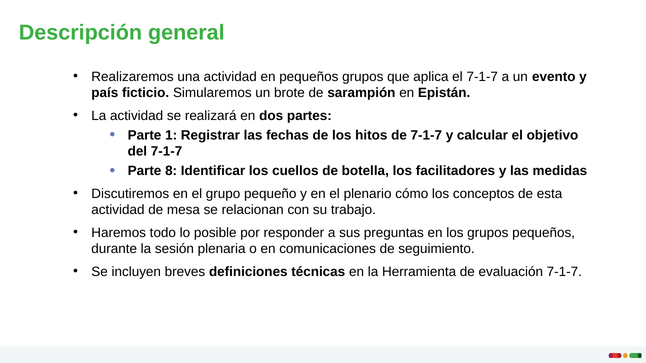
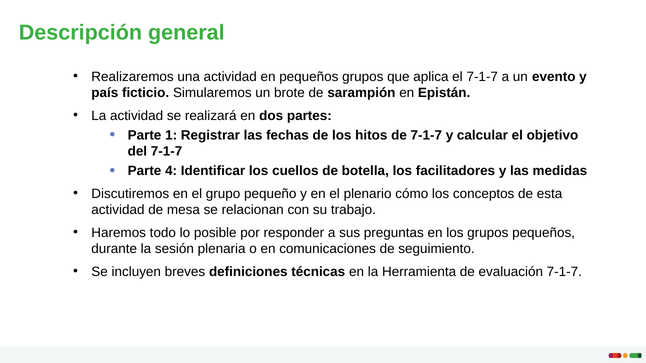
8: 8 -> 4 (171, 171)
